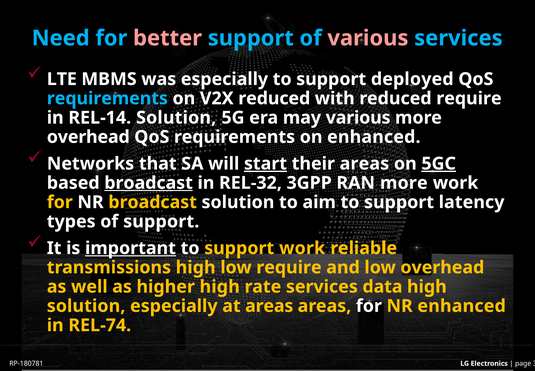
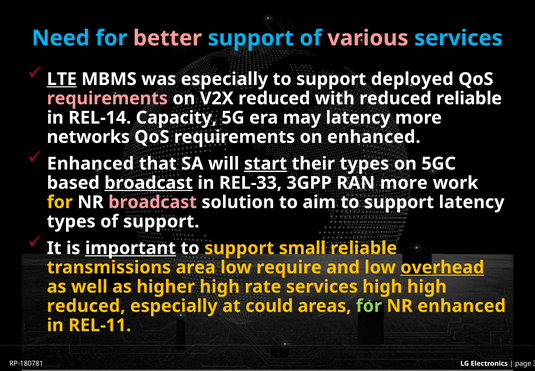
LTE underline: none -> present (62, 79)
requirements colour: light blue -> pink (107, 98)
reduced require: require -> reliable (469, 98)
REL-14 Solution: Solution -> Capacity (176, 117)
may various: various -> latency (358, 117)
overhead: overhead -> networks (88, 137)
Networks: Networks -> Enhanced (90, 163)
their areas: areas -> types (364, 163)
5GC underline: present -> none (439, 163)
REL-32: REL-32 -> REL-33 (250, 183)
broadcast colour: yellow -> pink (153, 202)
support work: work -> small (302, 248)
transmissions high: high -> area (196, 267)
overhead underline: none -> present (442, 267)
services data: data -> high (382, 286)
solution: solution -> reduced (86, 306)
at areas: areas -> could (269, 306)
for colour: white -> light green (369, 306)
REL-74: REL-74 -> REL-11 (100, 325)
